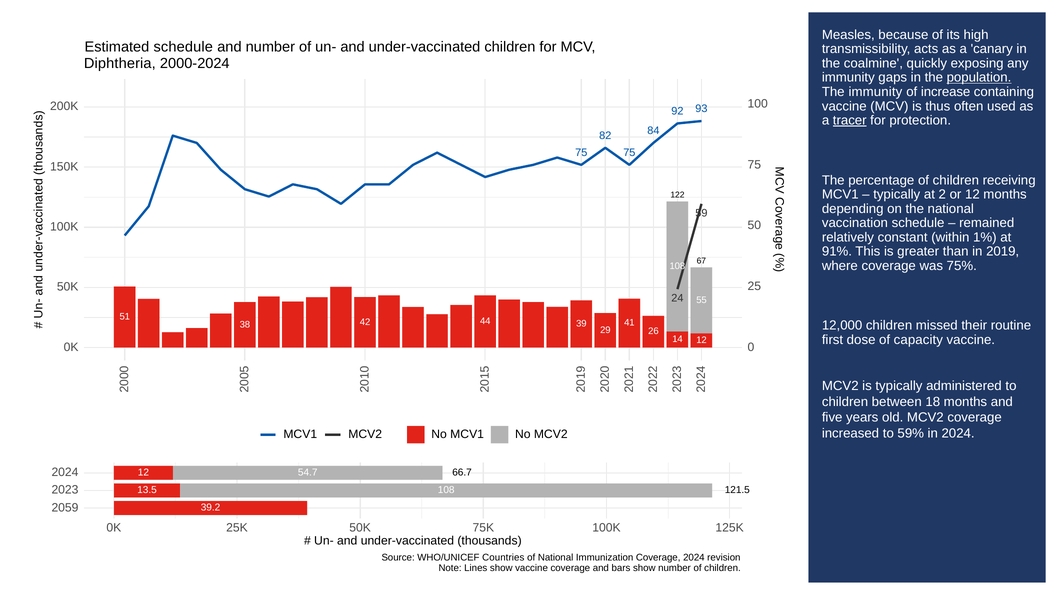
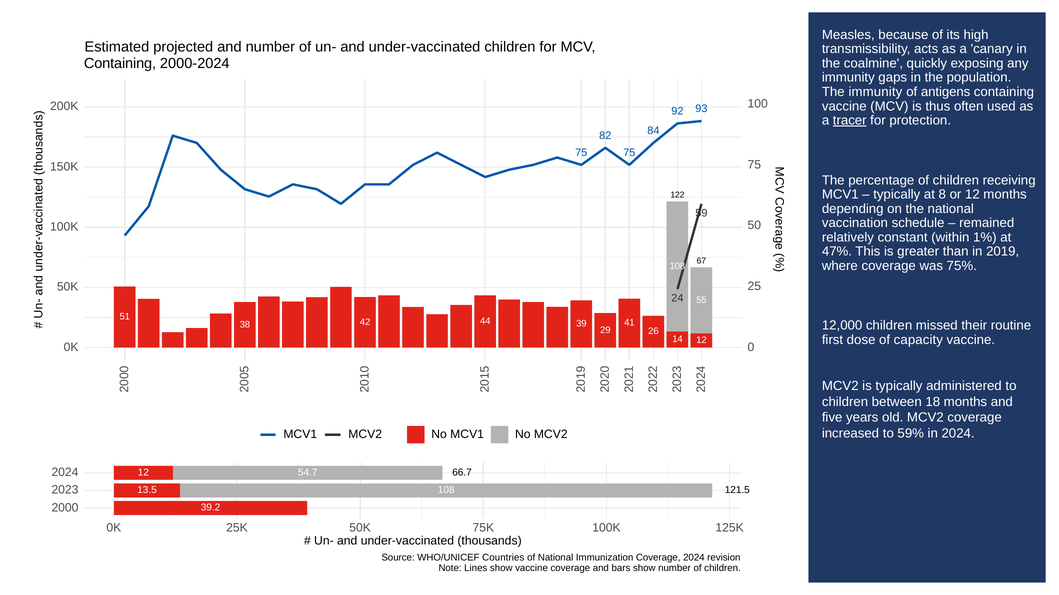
Estimated schedule: schedule -> projected (183, 47)
Diphtheria: Diphtheria -> Containing (120, 63)
population underline: present -> none (979, 78)
increase: increase -> antigens (946, 92)
at 2: 2 -> 8 (942, 195)
91%: 91% -> 47% (837, 252)
2059: 2059 -> 2000 (65, 508)
